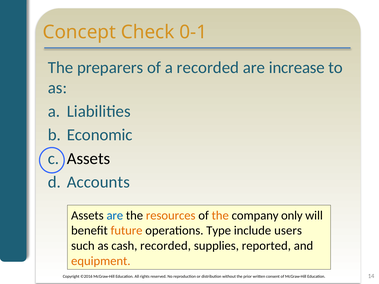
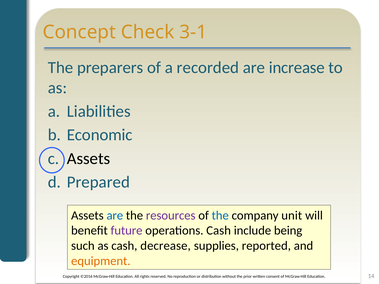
0-1: 0-1 -> 3-1 (193, 32)
Accounts: Accounts -> Prepared (98, 182)
resources colour: orange -> purple (171, 216)
the colour: orange -> blue (220, 216)
only: only -> unit (292, 216)
future colour: orange -> purple (127, 231)
operations Type: Type -> Cash (219, 231)
users: users -> being (288, 231)
cash recorded: recorded -> decrease (166, 246)
